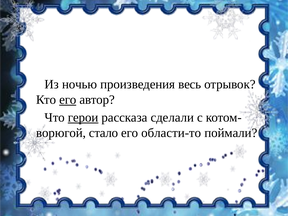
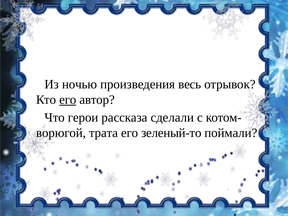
герои underline: present -> none (83, 118)
стало: стало -> трата (103, 133)
области-то: области-то -> зеленый-то (171, 133)
